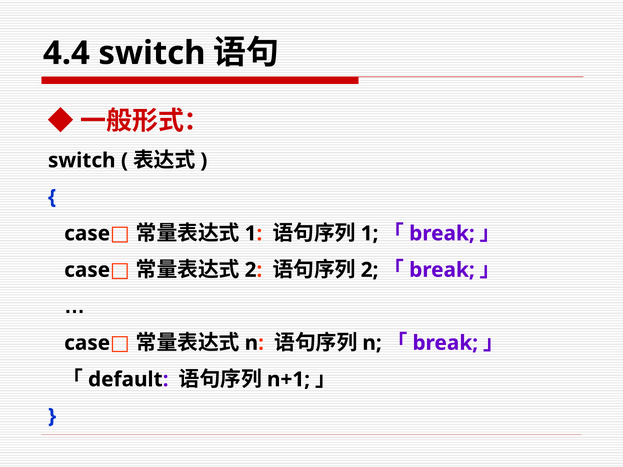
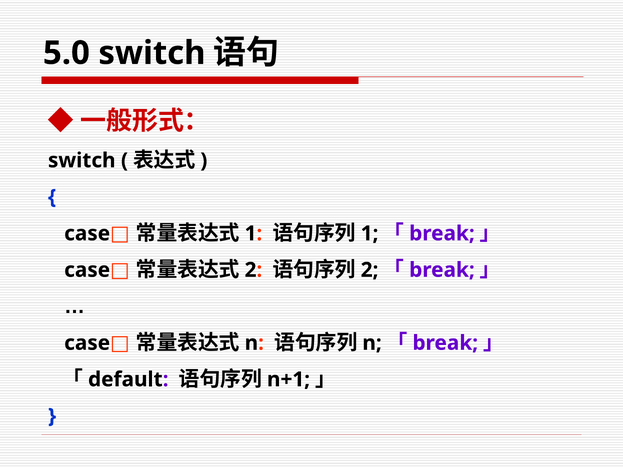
4.4: 4.4 -> 5.0 (66, 53)
